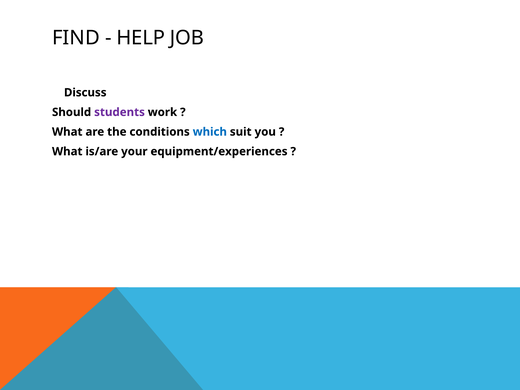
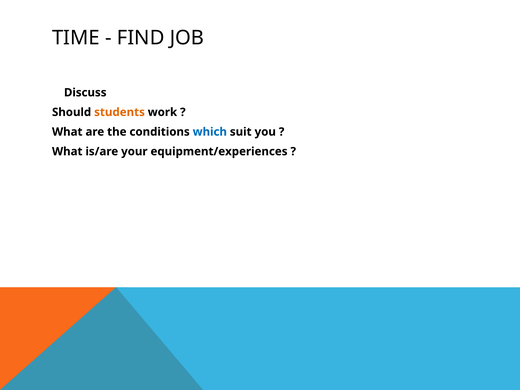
FIND: FIND -> TIME (76, 38)
HELP: HELP -> FIND (141, 38)
students colour: purple -> orange (120, 112)
